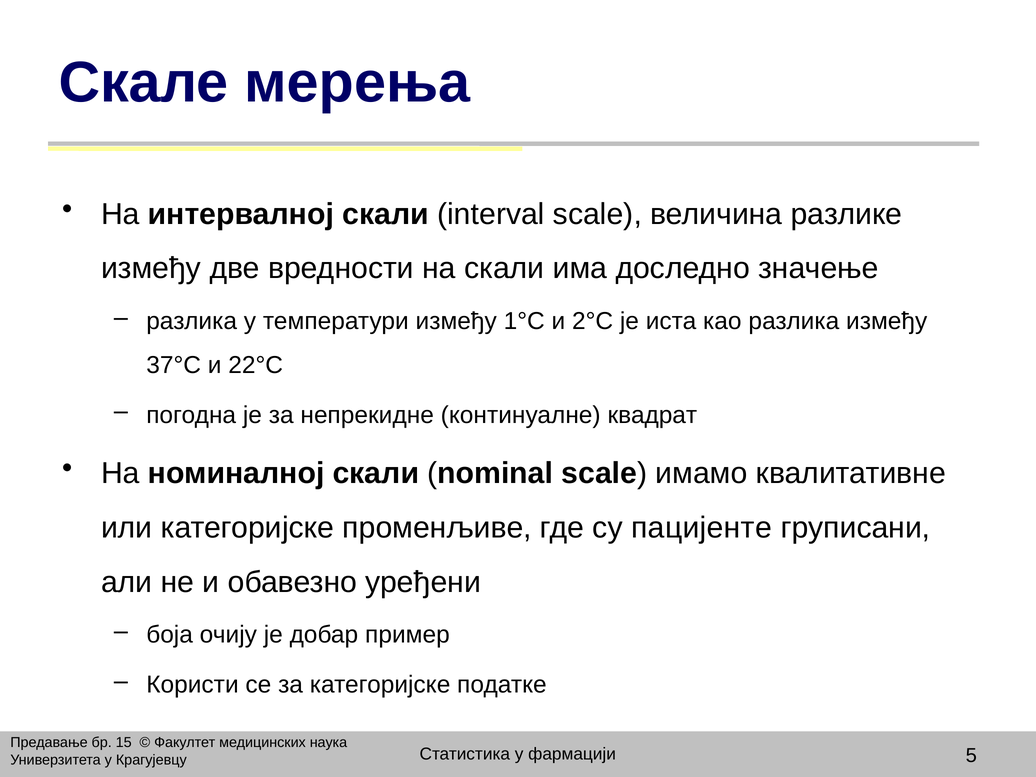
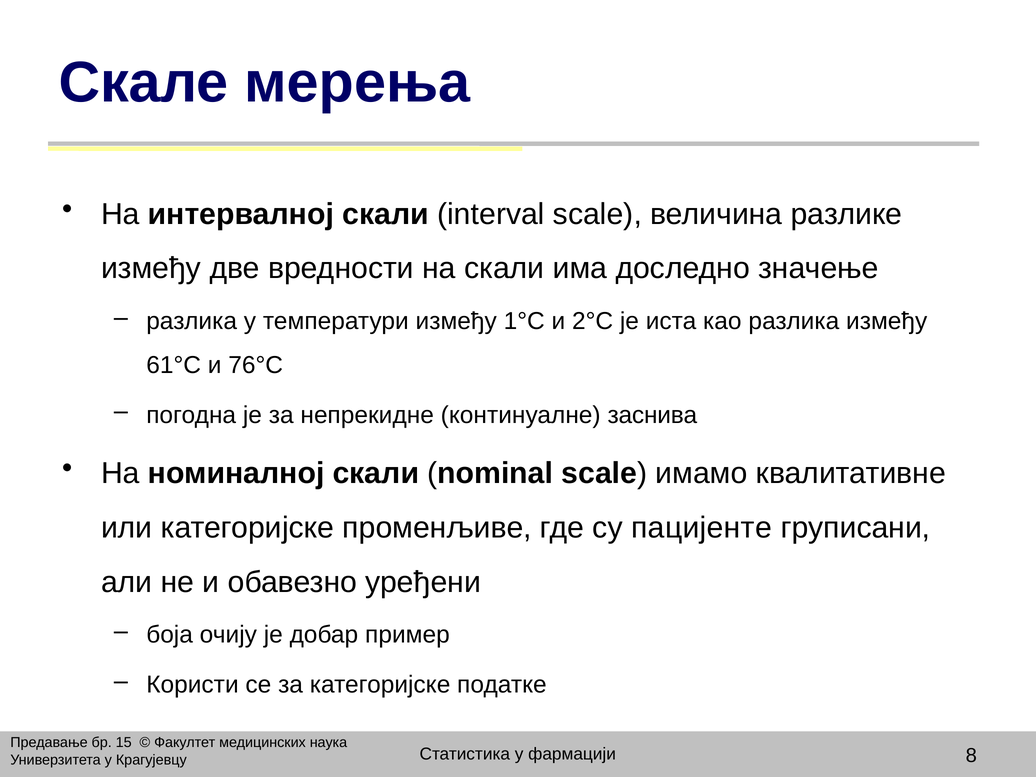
37°C: 37°C -> 61°C (174, 365)
22°C: 22°C -> 76°C (256, 365)
квадрат: квадрат -> заснива (652, 415)
5: 5 -> 8 (971, 756)
